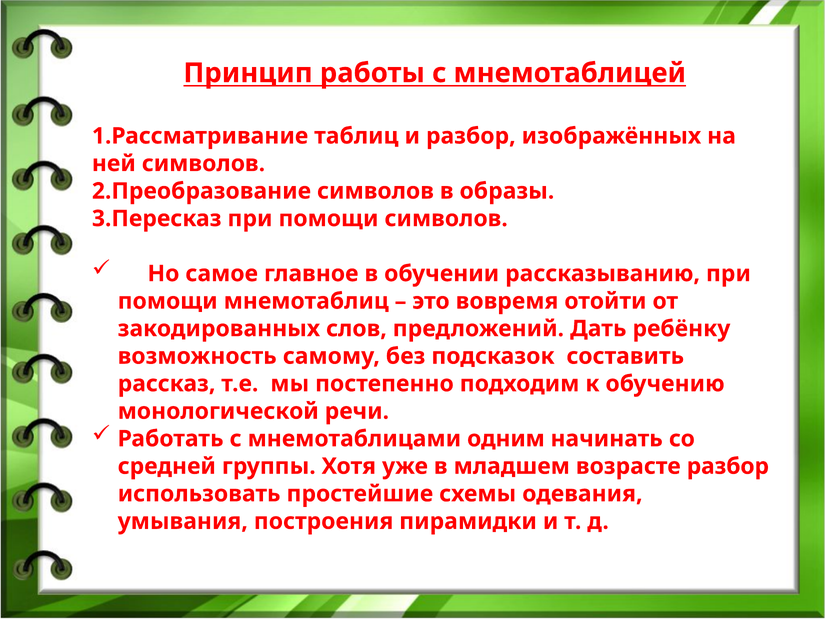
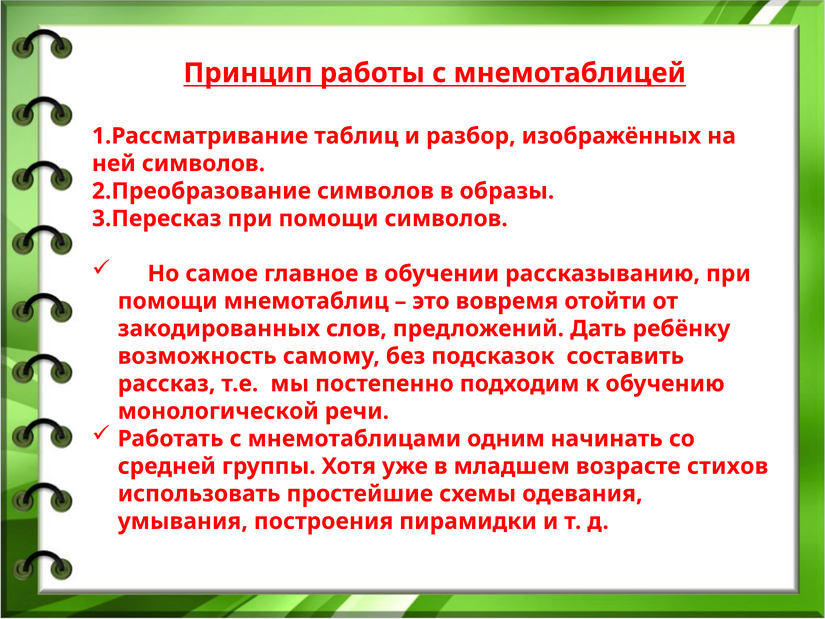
возрасте разбор: разбор -> стихов (728, 466)
